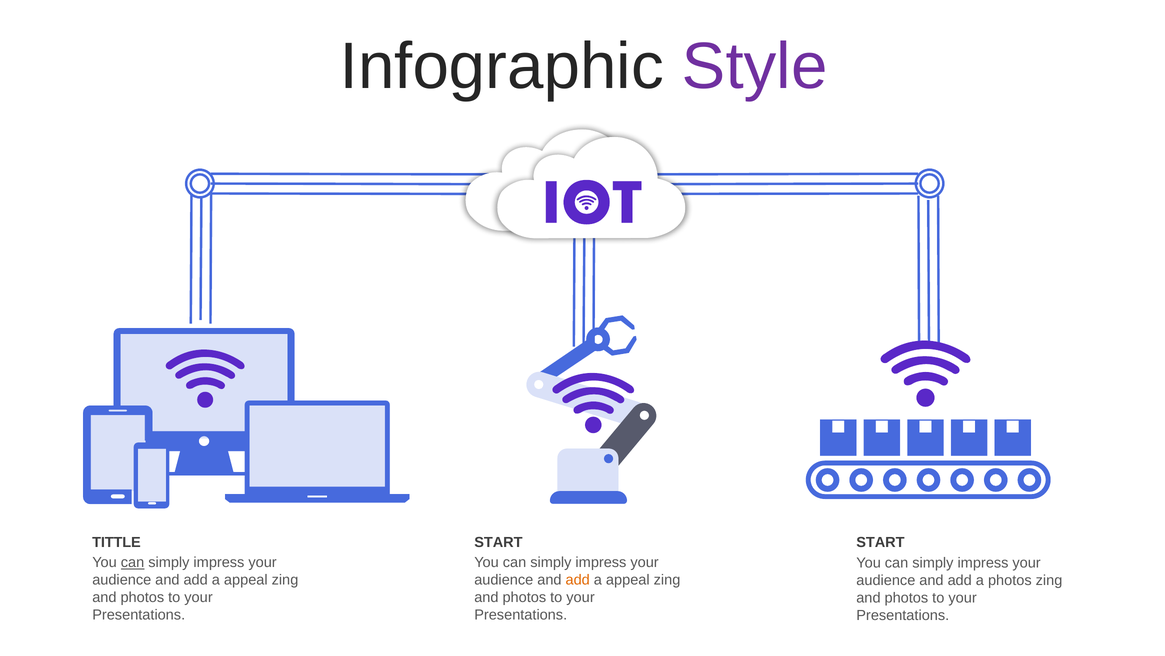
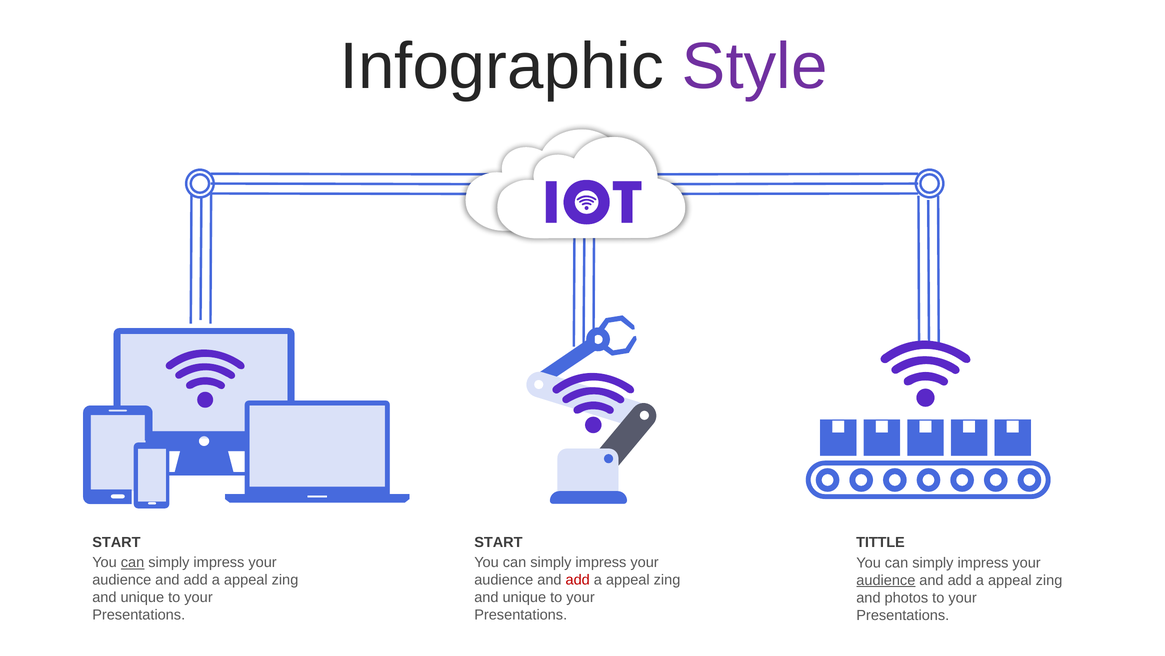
TITTLE: TITTLE -> START (116, 542)
START: START -> TITTLE (880, 542)
add colour: orange -> red (578, 580)
audience underline: none -> present (886, 580)
photos: photos -> appeal (1010, 580)
photos: photos -> unique (142, 597)
photos: photos -> unique (524, 597)
